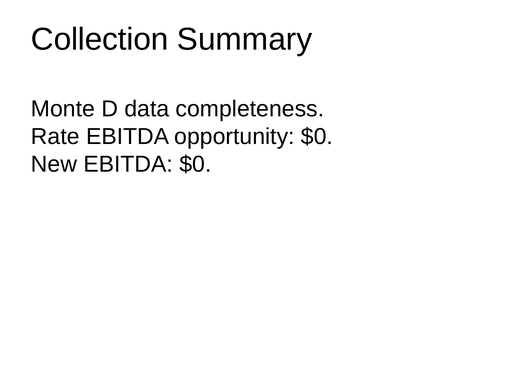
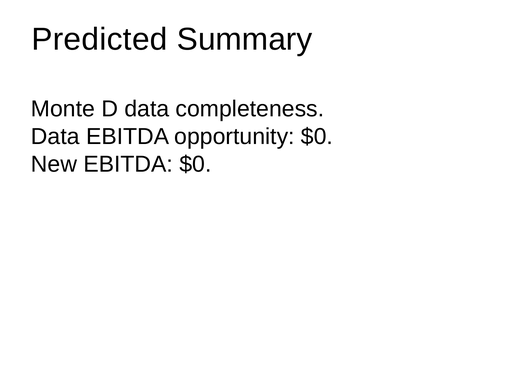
Collection: Collection -> Predicted (99, 39)
Rate: Rate -> Data (55, 136)
